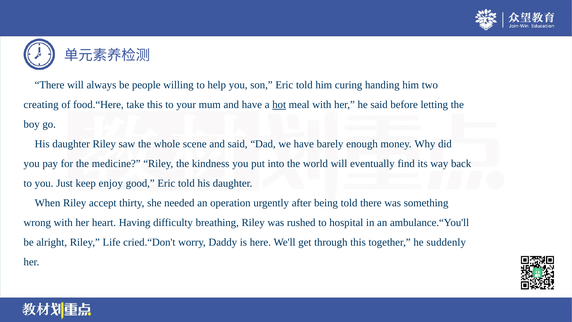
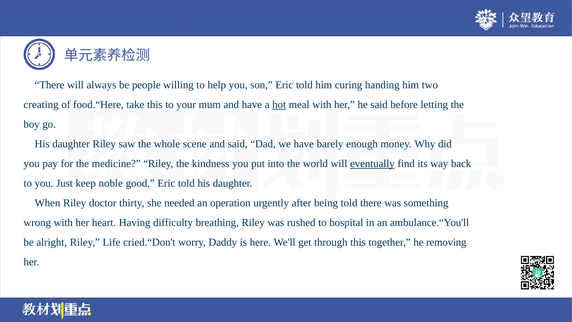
eventually underline: none -> present (372, 164)
enjoy: enjoy -> noble (111, 183)
accept: accept -> doctor (103, 203)
suddenly: suddenly -> removing (446, 242)
